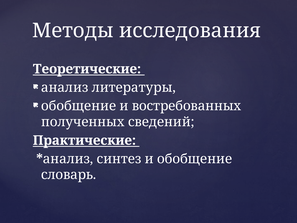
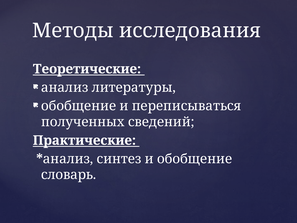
востребованных: востребованных -> переписываться (187, 106)
